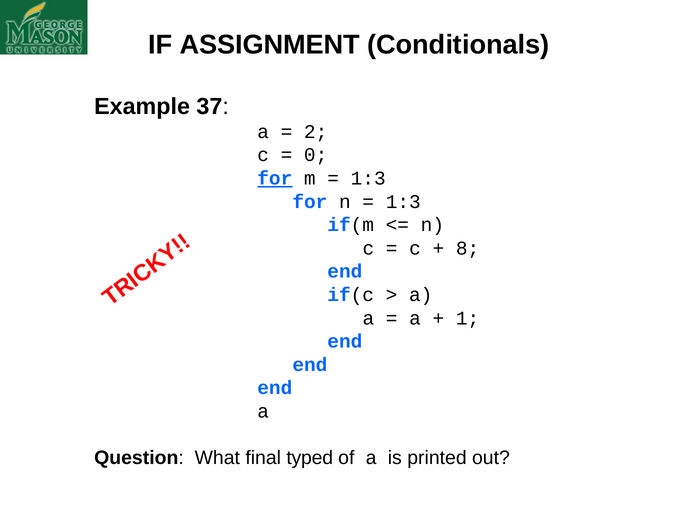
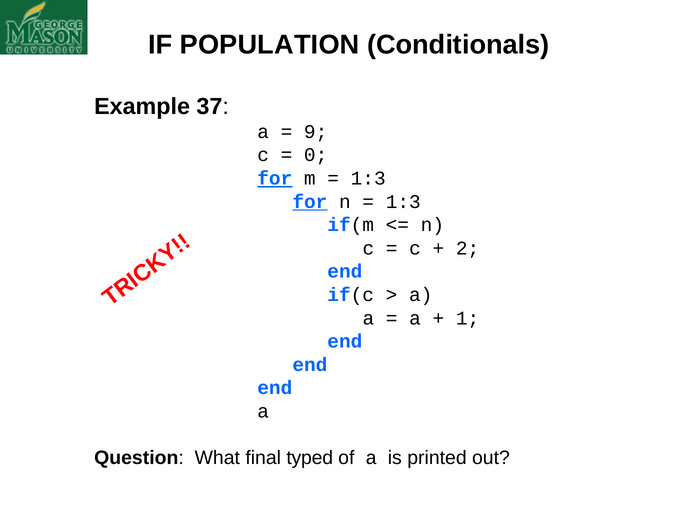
ASSIGNMENT: ASSIGNMENT -> POPULATION (270, 45)
2: 2 -> 9 (316, 132)
for underline: none -> present (310, 202)
8: 8 -> 2 (468, 248)
